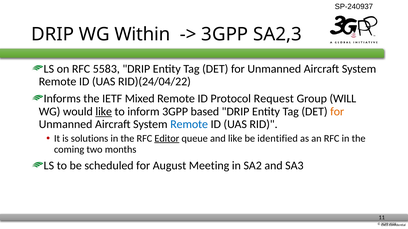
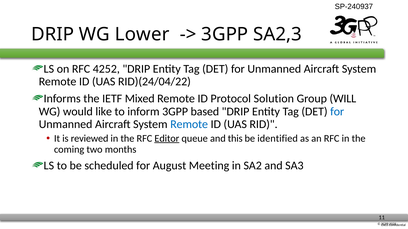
Within: Within -> Lower (142, 34)
5583: 5583 -> 4252 (106, 69)
Request: Request -> Solution (274, 99)
like underline: present -> none (104, 112)
for colour: orange -> blue (337, 112)
solutions: solutions -> reviewed (90, 139)
and like: like -> this (235, 139)
